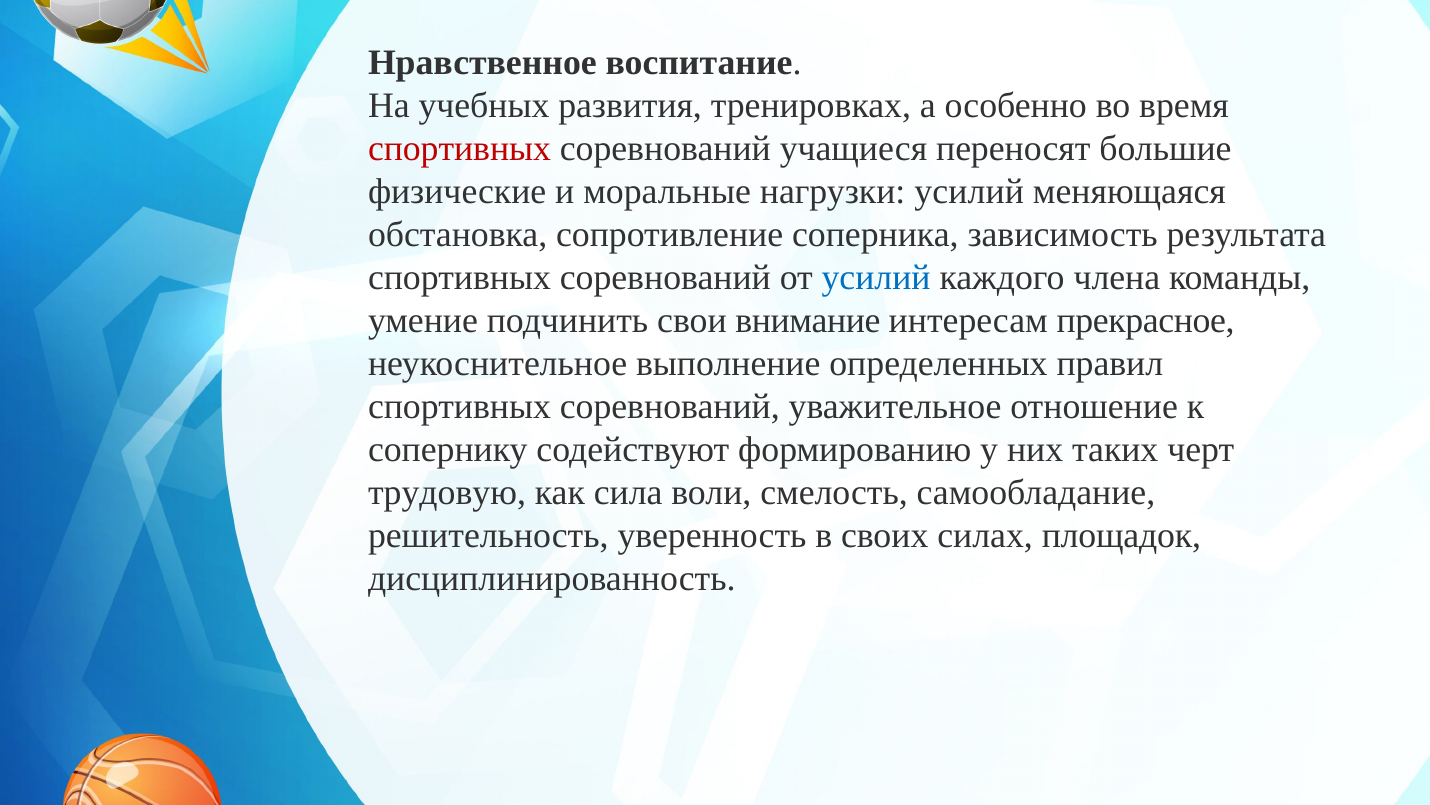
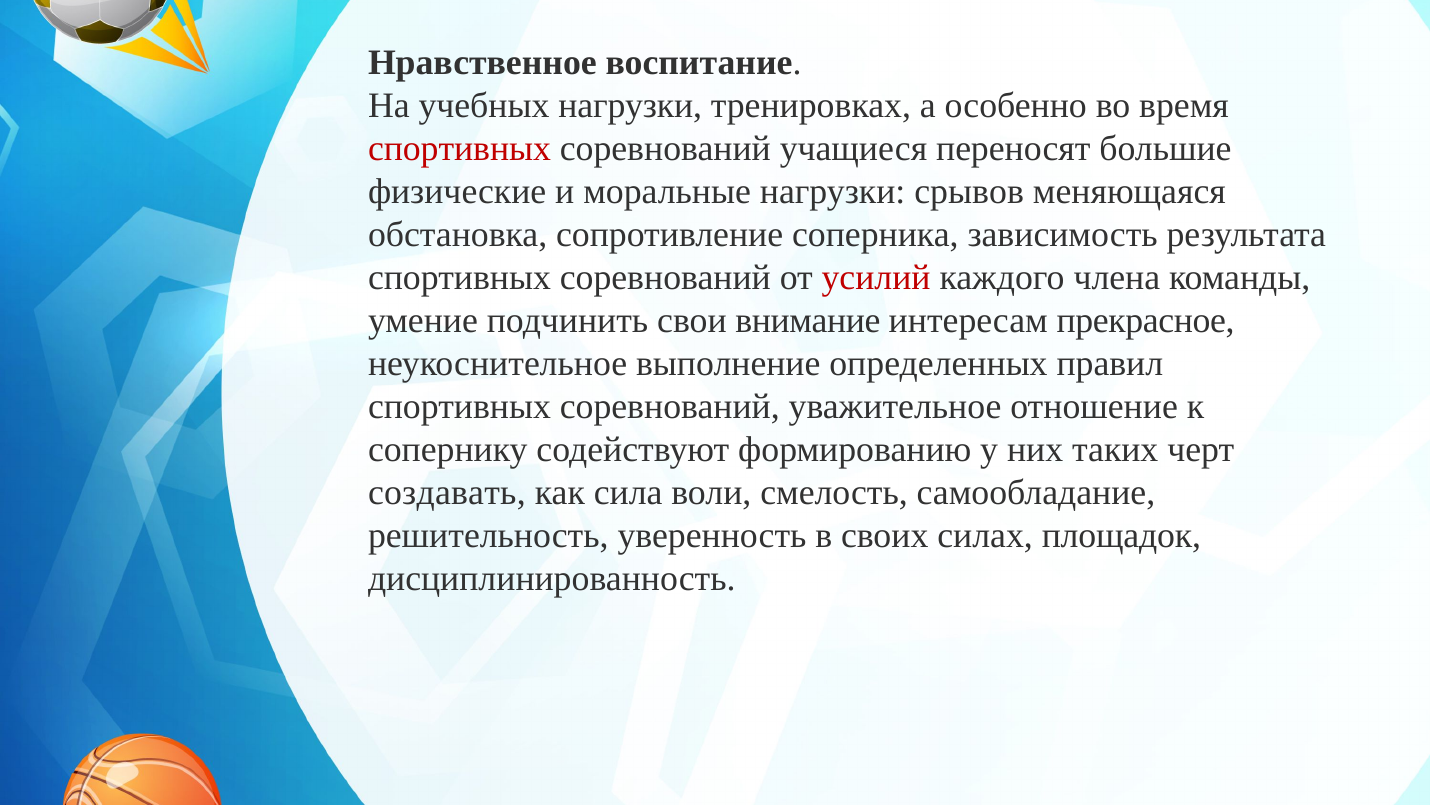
учебных развития: развития -> нагрузки (630, 106)
нагрузки усилий: усилий -> срывов (969, 192)
усилий colour: blue -> red (876, 278)
трудовую: трудовую -> создавать (447, 492)
